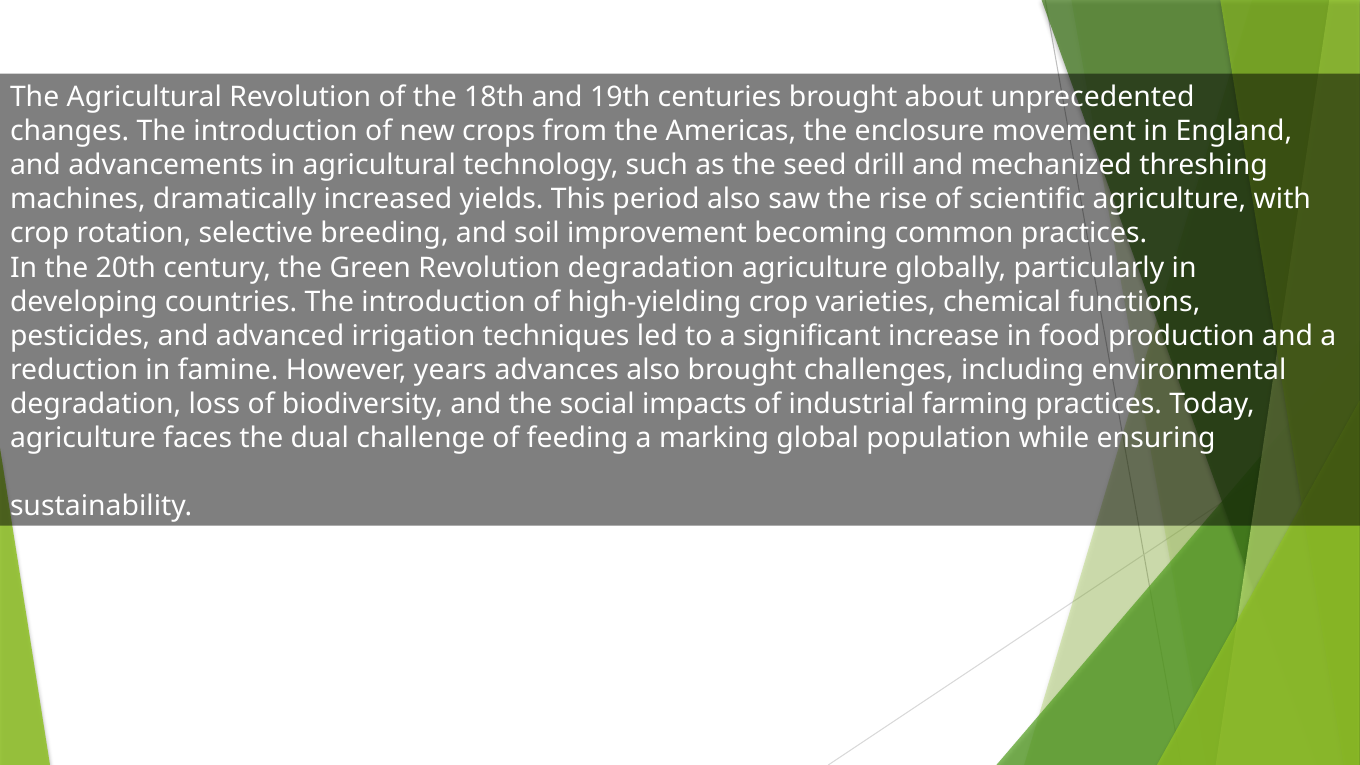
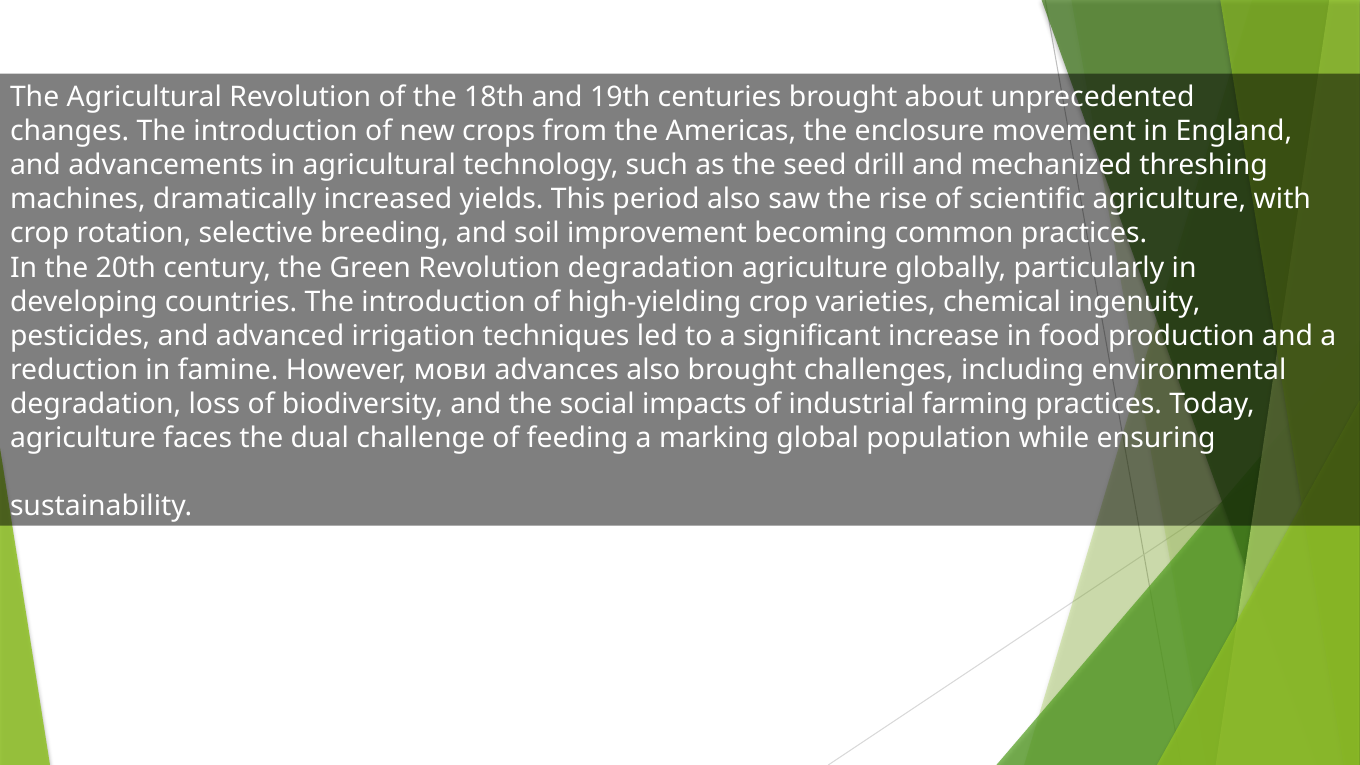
functions: functions -> ingenuity (1135, 302)
years: years -> мови (450, 370)
